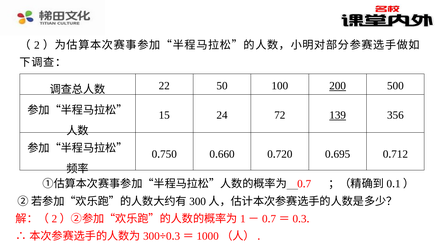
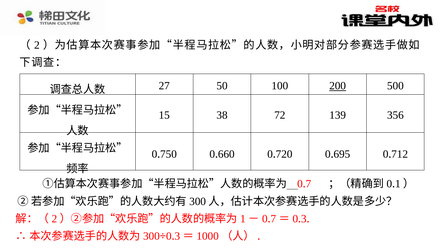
22: 22 -> 27 (164, 86)
24: 24 -> 38 (222, 115)
139 underline: present -> none (338, 115)
